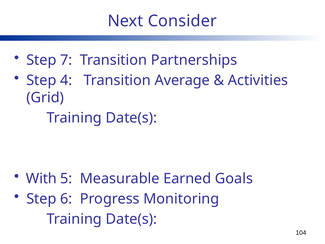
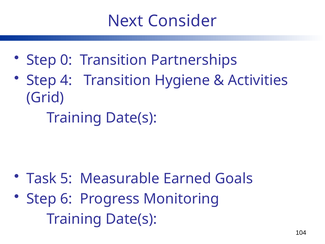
7: 7 -> 0 (66, 60)
Average: Average -> Hygiene (182, 80)
With: With -> Task (41, 179)
